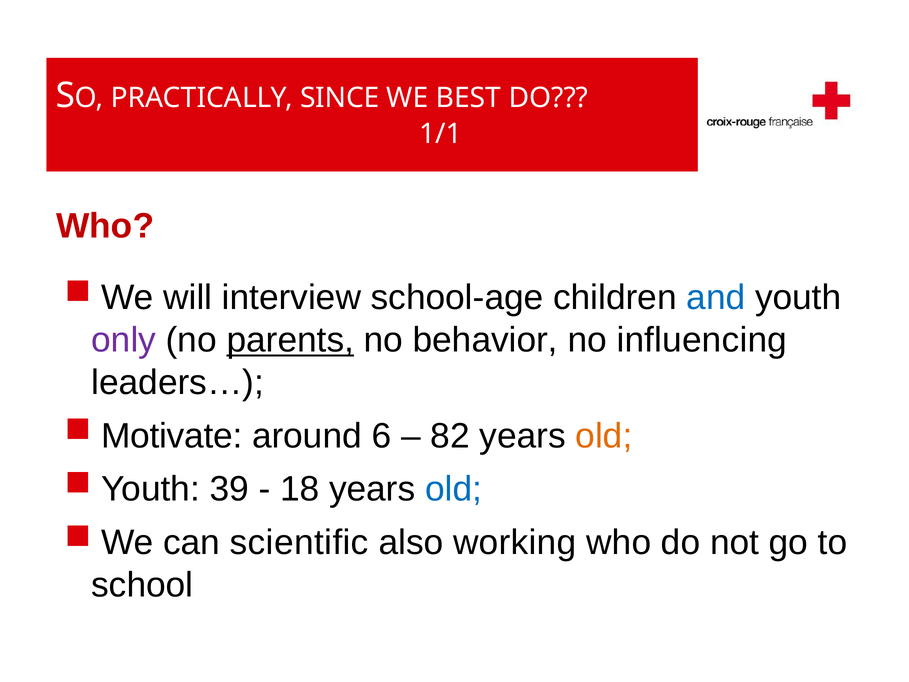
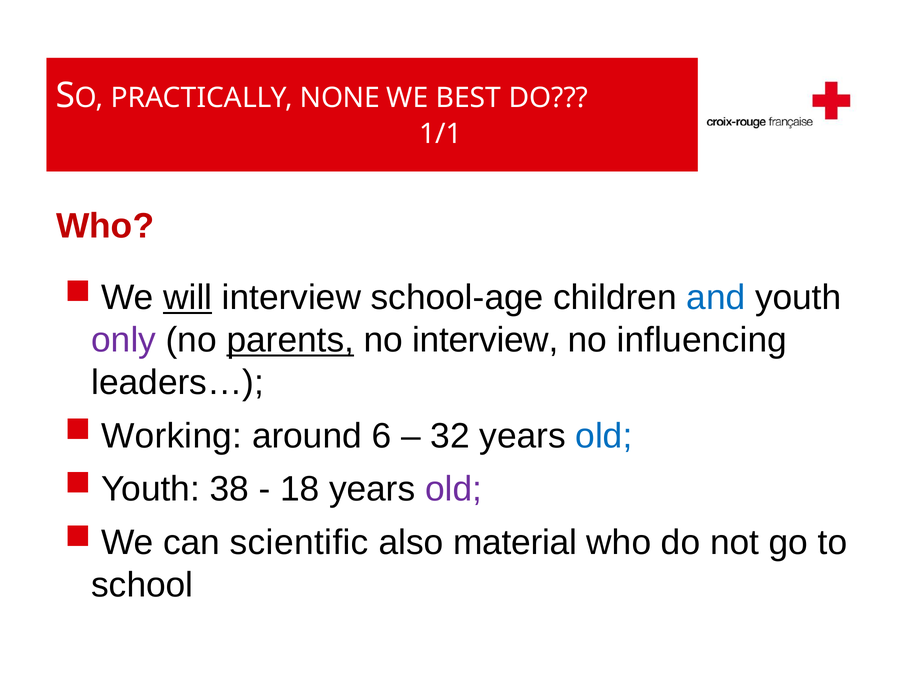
SINCE: SINCE -> NONE (340, 98)
will underline: none -> present (188, 298)
no behavior: behavior -> interview (485, 340)
Motivate: Motivate -> Working (172, 436)
82: 82 -> 32 (450, 436)
old colour: orange -> blue (604, 436)
39: 39 -> 38 (229, 489)
old colour: blue -> purple (454, 489)
working: working -> material (515, 542)
